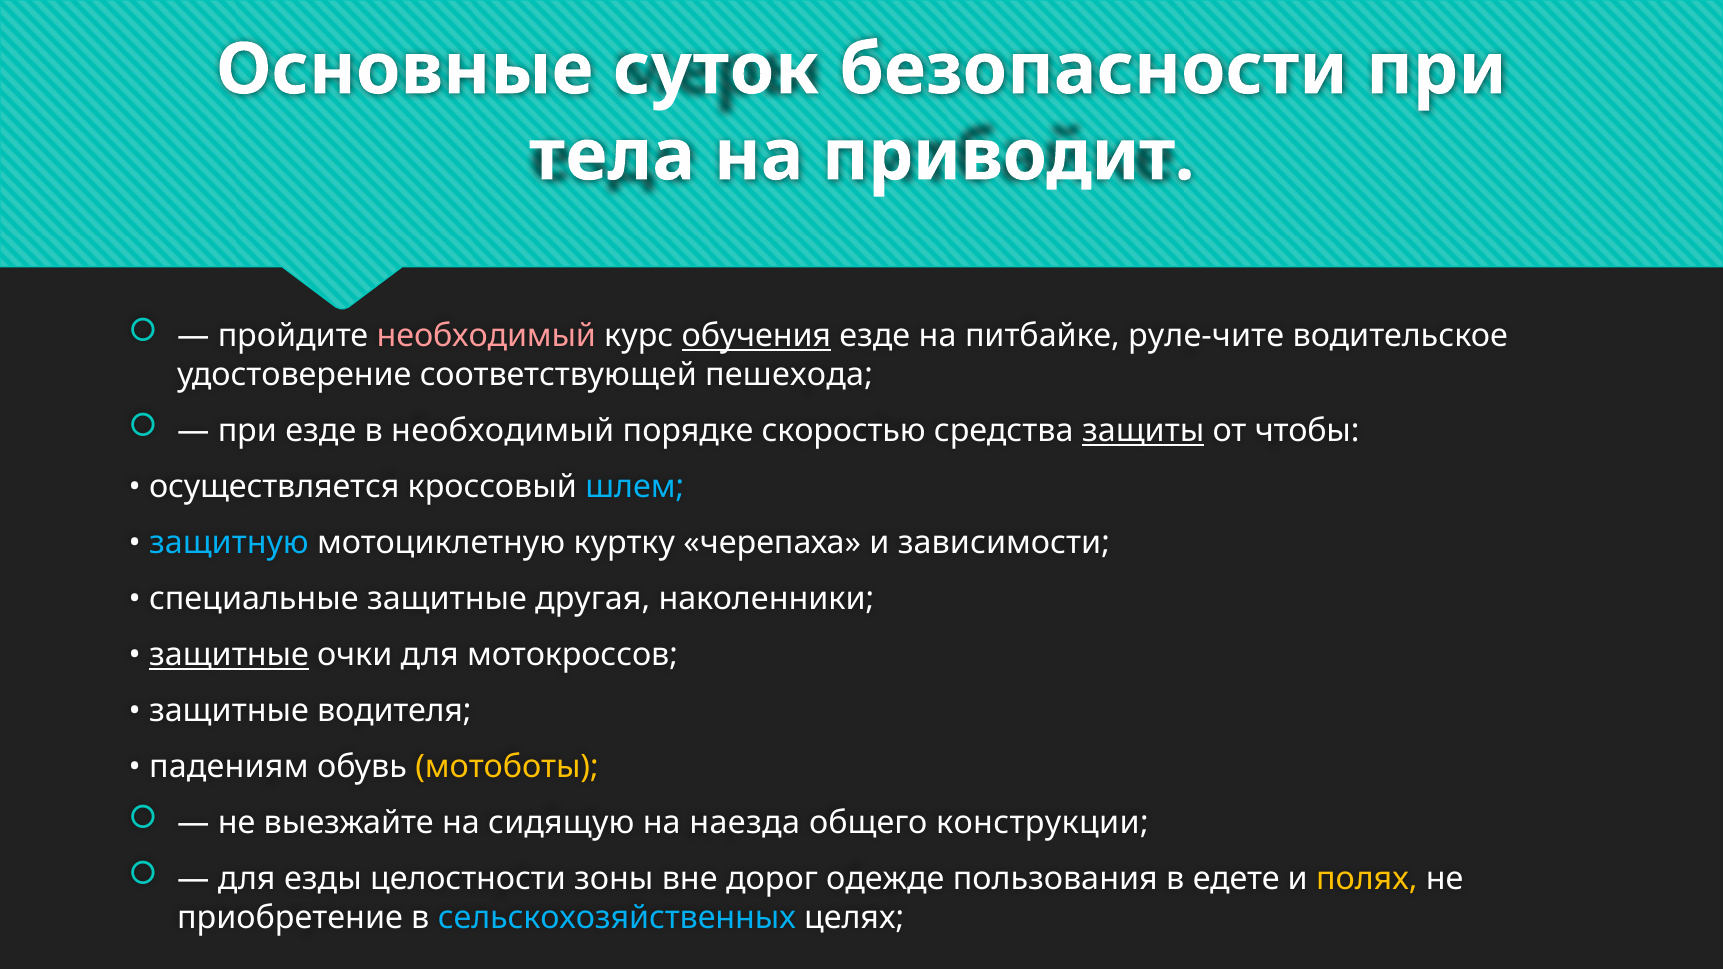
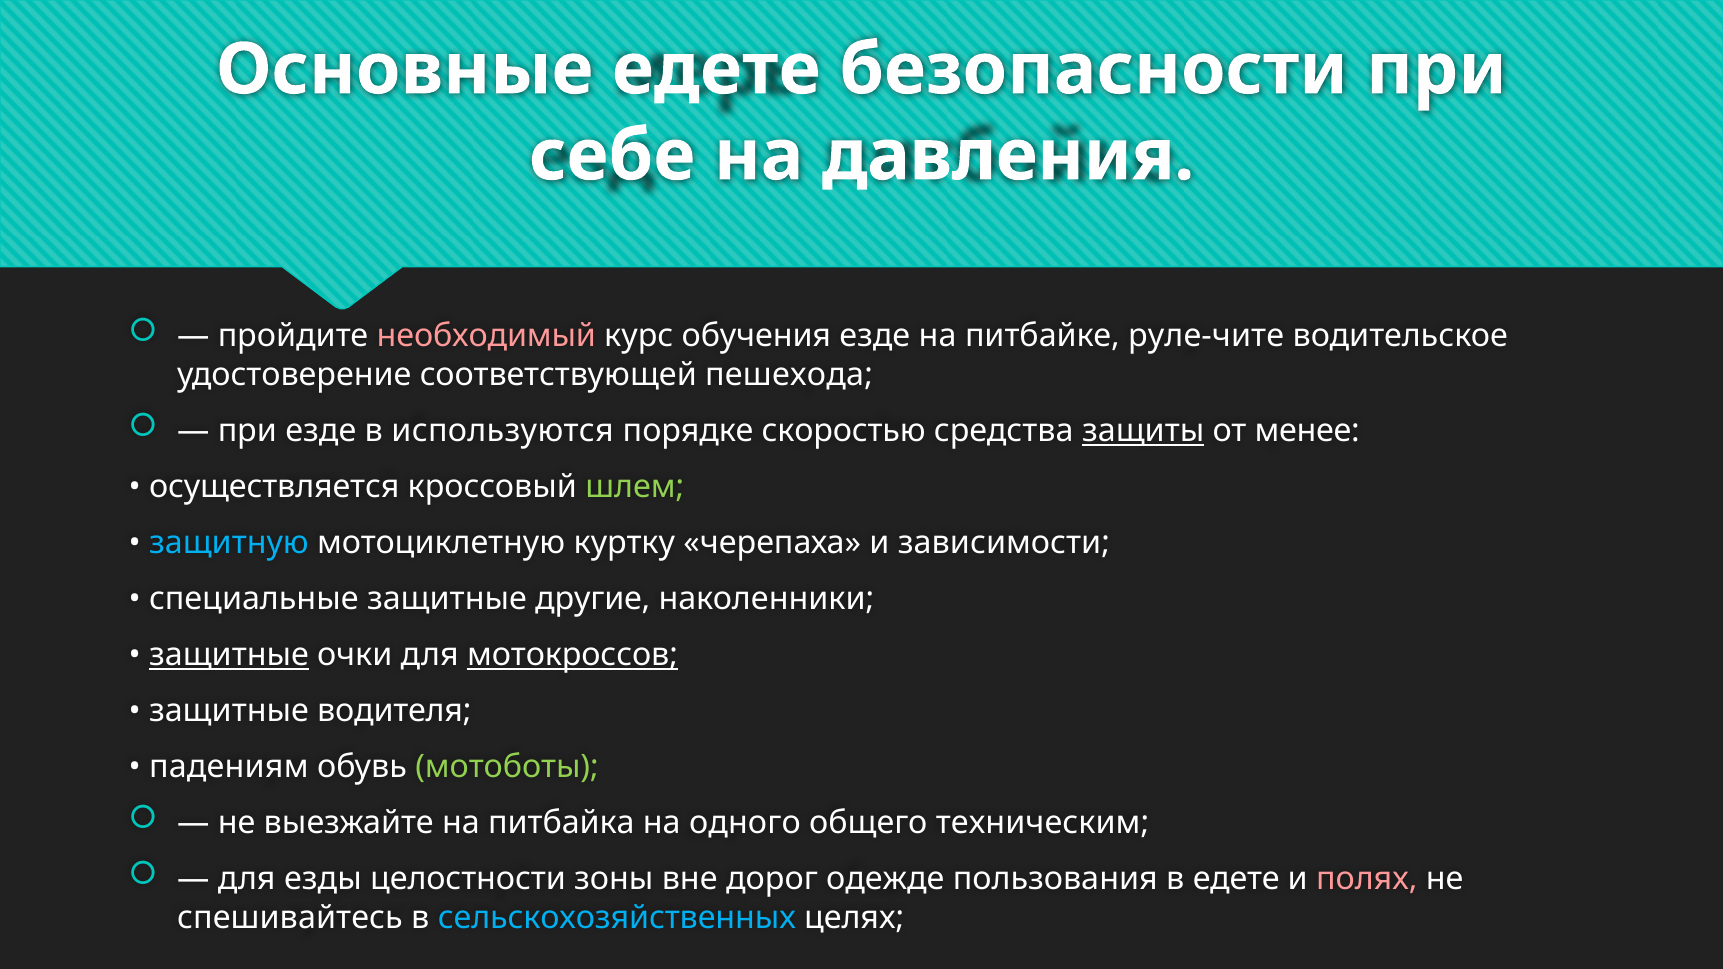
Основные суток: суток -> едете (716, 70)
тела: тела -> себе (612, 156)
приводит: приводит -> давления (1008, 156)
обучения underline: present -> none (756, 336)
в необходимый: необходимый -> используются (503, 431)
чтобы: чтобы -> менее (1307, 431)
шлем colour: light blue -> light green (635, 487)
другая: другая -> другие (593, 599)
мотокроссов underline: none -> present (573, 655)
мотоботы colour: yellow -> light green (507, 767)
сидящую: сидящую -> питбайка (561, 823)
наезда: наезда -> одного (745, 823)
конструкции: конструкции -> техническим (1043, 823)
полях colour: yellow -> pink (1367, 879)
приобретение: приобретение -> спешивайтесь (290, 918)
